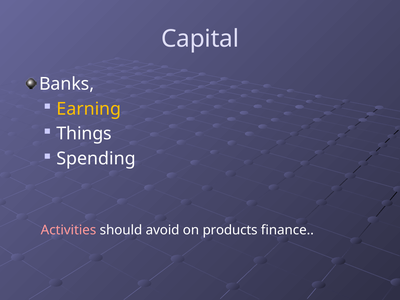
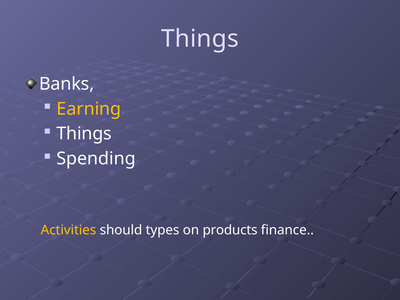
Capital: Capital -> Things (200, 39)
Activities colour: pink -> yellow (68, 230)
avoid: avoid -> types (163, 230)
